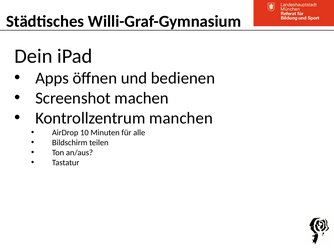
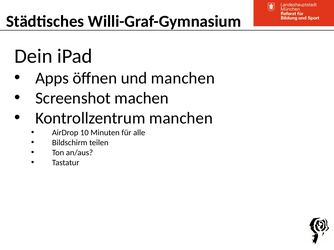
und bedienen: bedienen -> manchen (183, 78)
